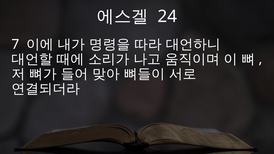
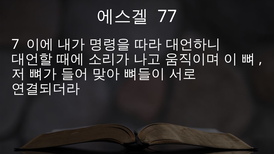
24: 24 -> 77 (167, 16)
